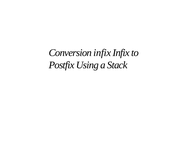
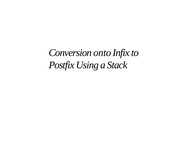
Conversion infix: infix -> onto (102, 53)
